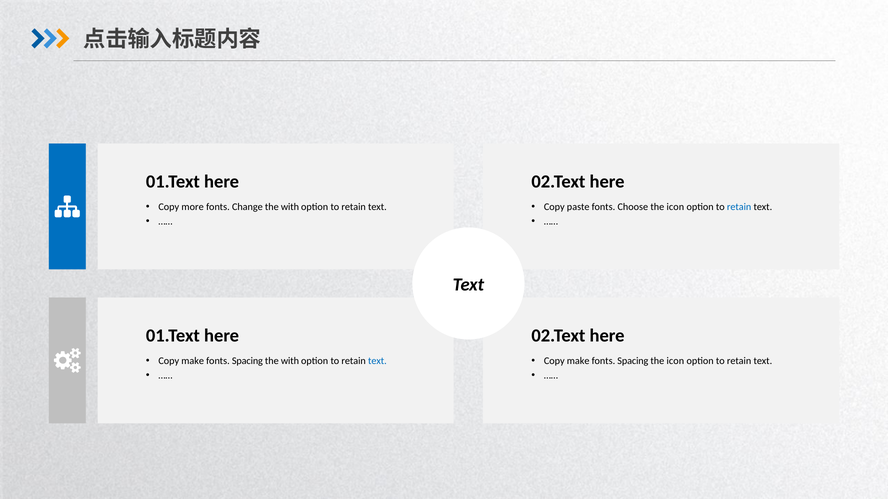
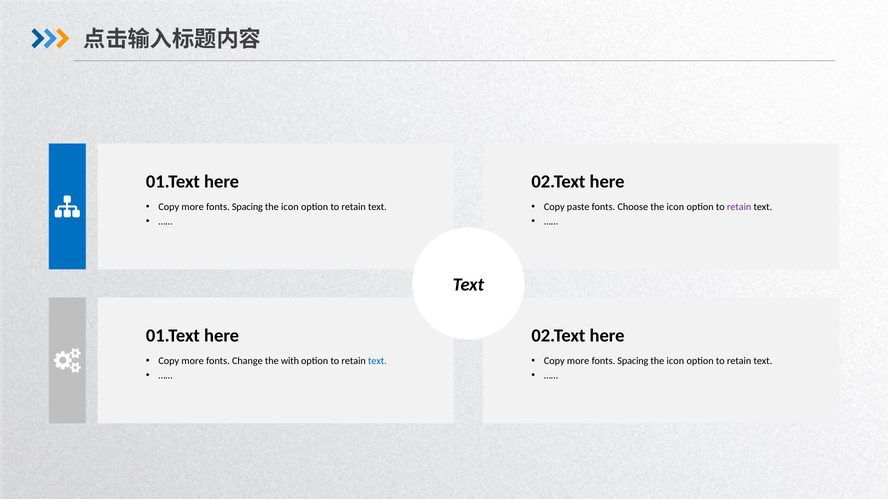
Change: Change -> Spacing (247, 207)
with: with -> icon (290, 207)
retain colour: blue -> purple (739, 207)
make: make -> more (193, 361)
Spacing: Spacing -> Change (247, 361)
make: make -> more (578, 361)
